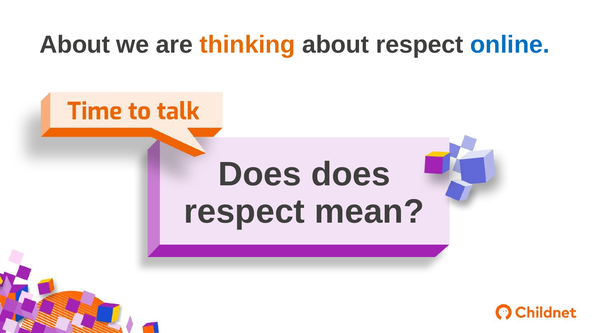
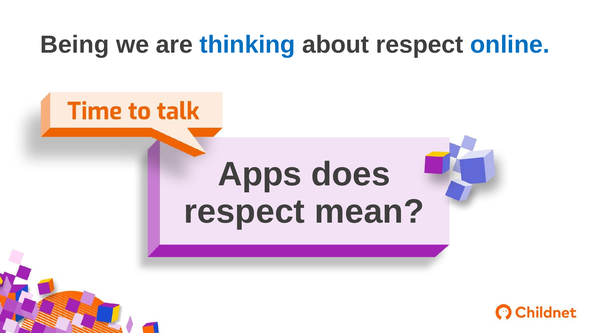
About: About -> Being (75, 45)
thinking colour: orange -> blue (247, 45)
Does: Does -> Apps (260, 174)
